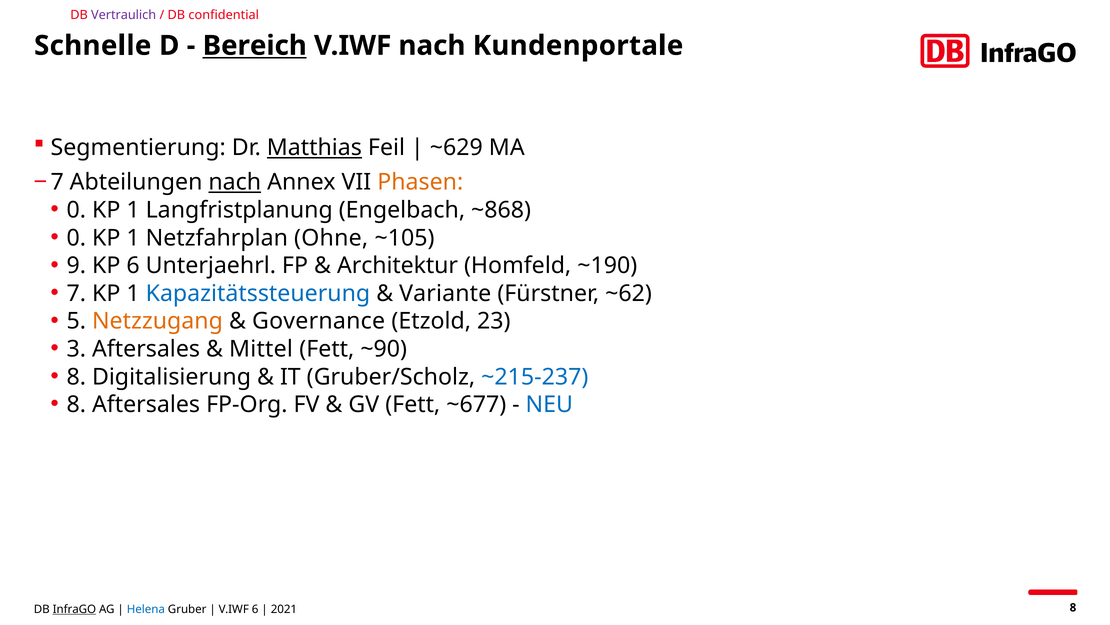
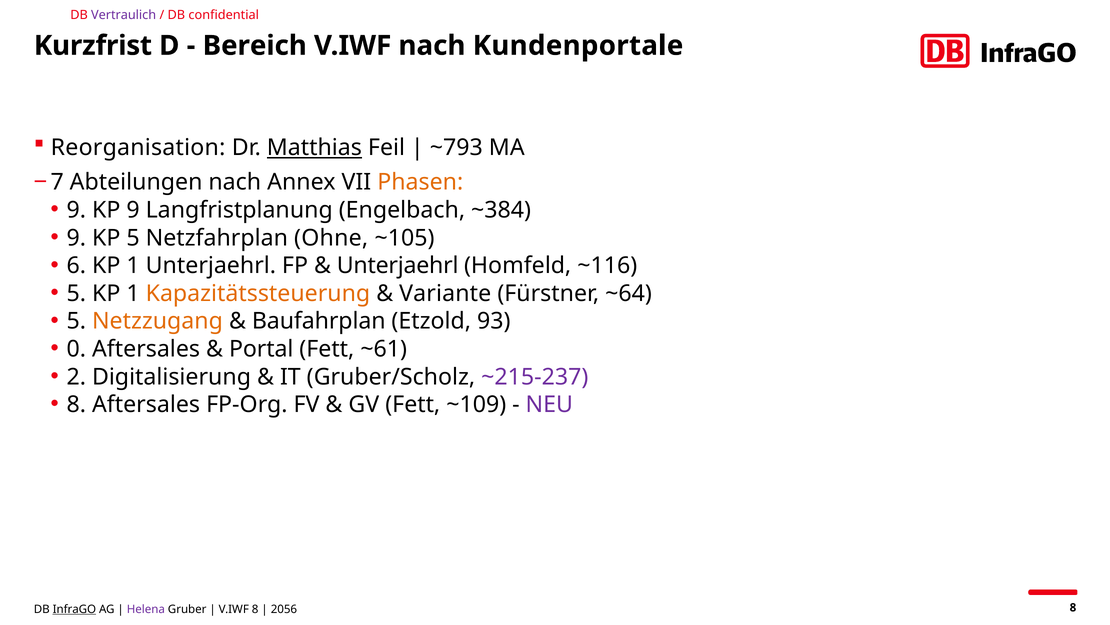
Schnelle: Schnelle -> Kurzfrist (93, 46)
Bereich underline: present -> none (255, 46)
Segmentierung: Segmentierung -> Reorganisation (138, 147)
~629: ~629 -> ~793 (456, 147)
nach underline: present -> none (235, 182)
0: 0 -> 9 (76, 210)
1: 1 -> 9 (133, 210)
~868: ~868 -> ~384 (501, 210)
0: 0 -> 9 (76, 238)
1: 1 -> 5 (133, 238)
9: 9 -> 6 (76, 265)
6: 6 -> 1 (133, 265)
Architektur: Architektur -> Unterjaehrl (398, 265)
~190: ~190 -> ~116 (607, 265)
7: 7 -> 5 (76, 293)
Kapazitätssteuerung colour: blue -> orange (258, 293)
~62: ~62 -> ~64 (629, 293)
Governance: Governance -> Baufahrplan (319, 321)
23: 23 -> 93 (494, 321)
3: 3 -> 0 (76, 349)
Mittel: Mittel -> Portal (261, 349)
~90: ~90 -> ~61 (384, 349)
8: 8 -> 2 (76, 376)
~215-237 colour: blue -> purple (535, 376)
~677: ~677 -> ~109 (476, 404)
NEU colour: blue -> purple (549, 404)
Helena colour: blue -> purple (146, 609)
V.IWF 6: 6 -> 8 (255, 609)
2021: 2021 -> 2056 (284, 609)
